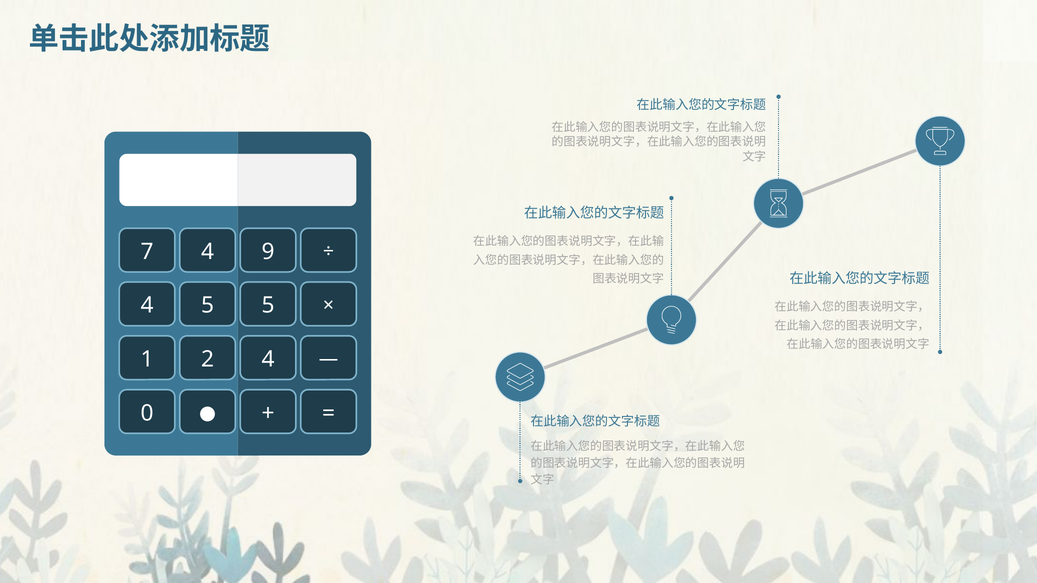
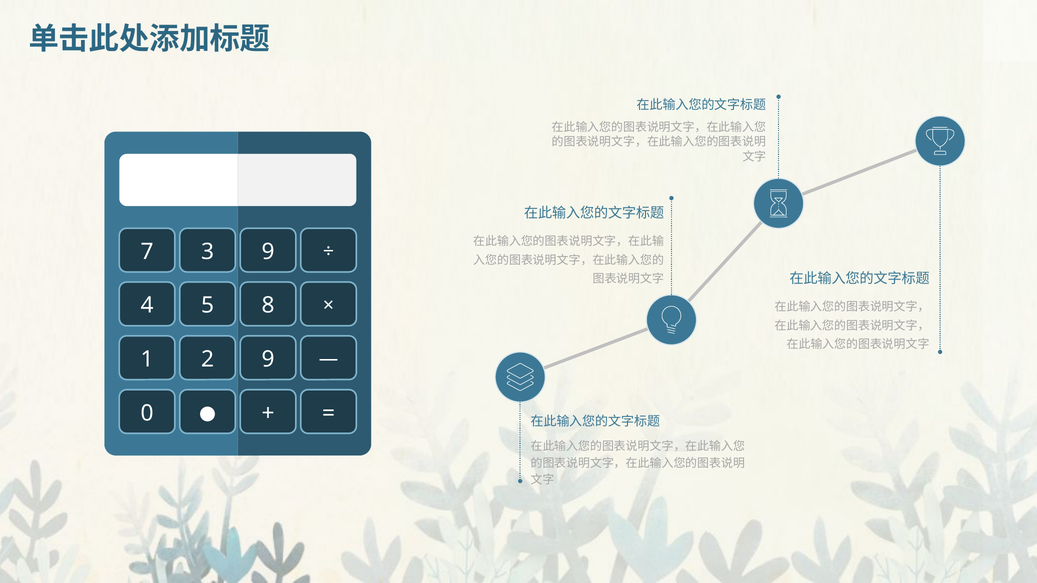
7 4: 4 -> 3 (208, 252)
5 5: 5 -> 8 (268, 306)
2 4: 4 -> 9 (268, 359)
